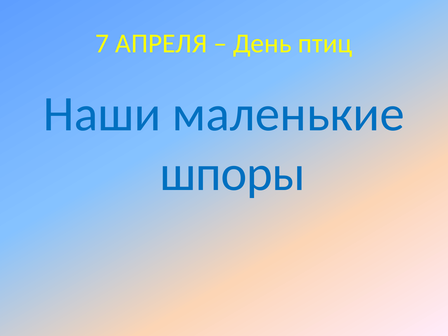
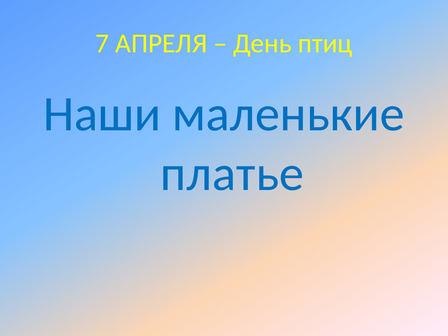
шпоры: шпоры -> платье (232, 174)
